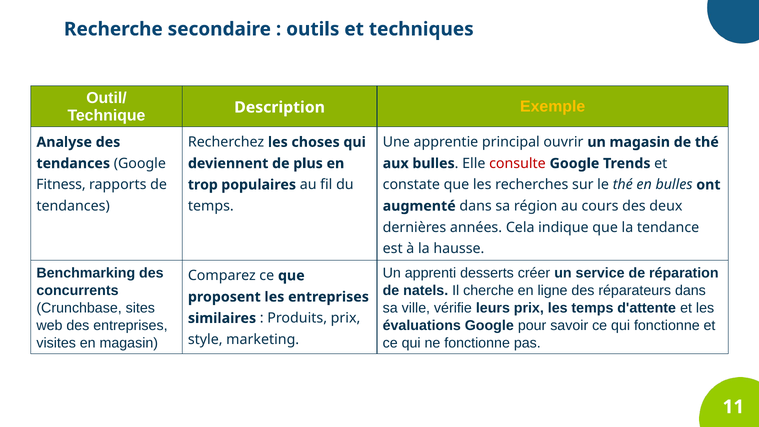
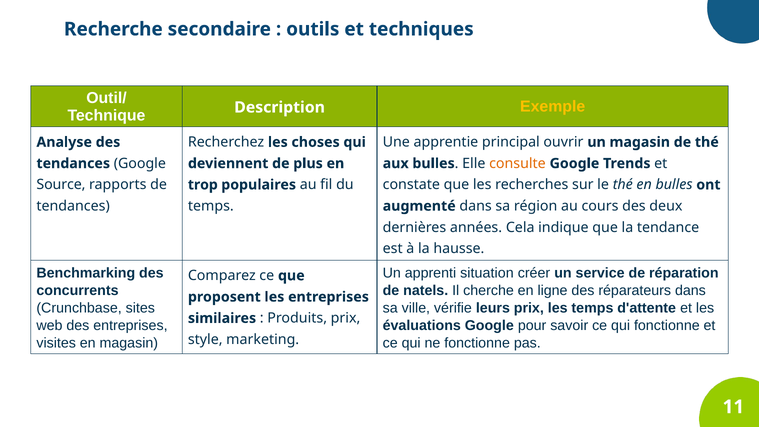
consulte colour: red -> orange (517, 163)
Fitness: Fitness -> Source (61, 185)
desserts: desserts -> situation (487, 273)
